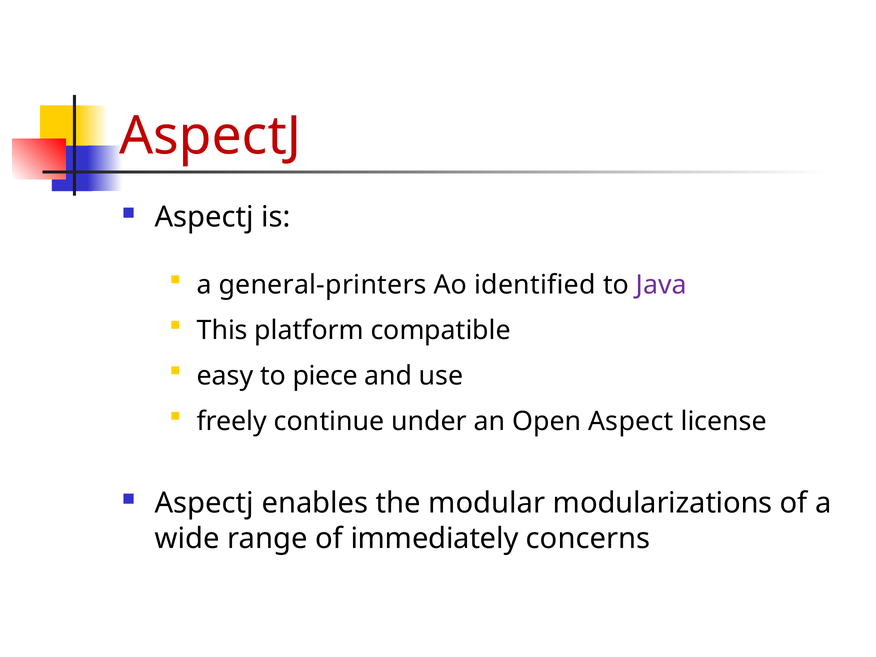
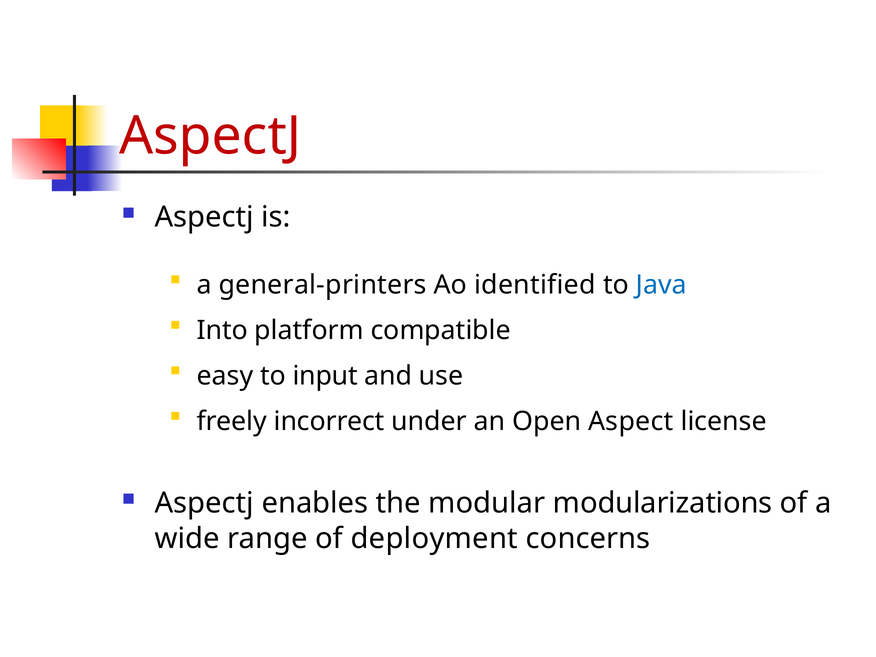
Java colour: purple -> blue (661, 285)
This: This -> Into (222, 331)
piece: piece -> input (325, 376)
continue: continue -> incorrect (329, 422)
immediately: immediately -> deployment (434, 538)
